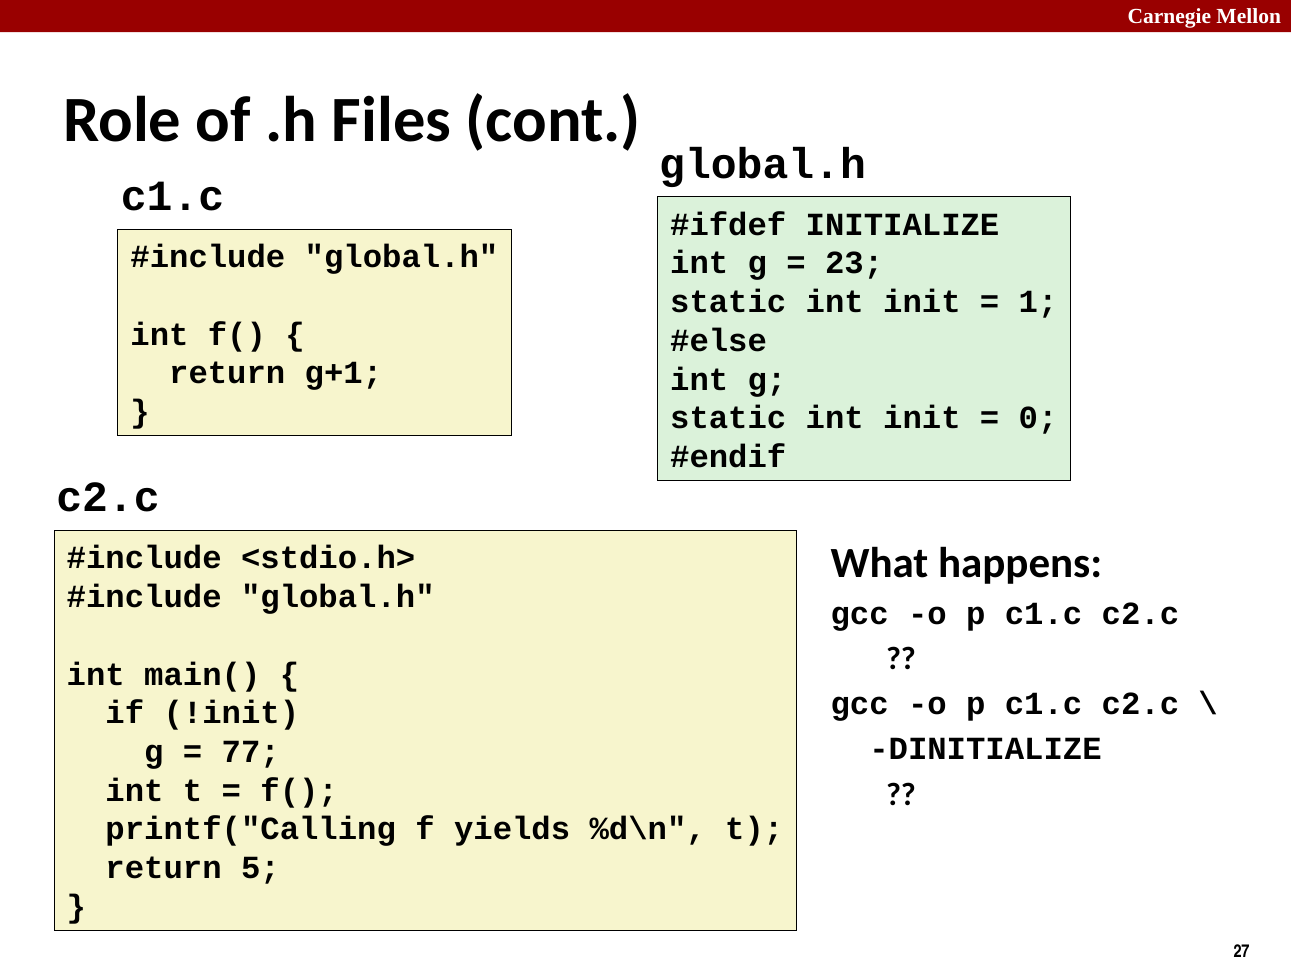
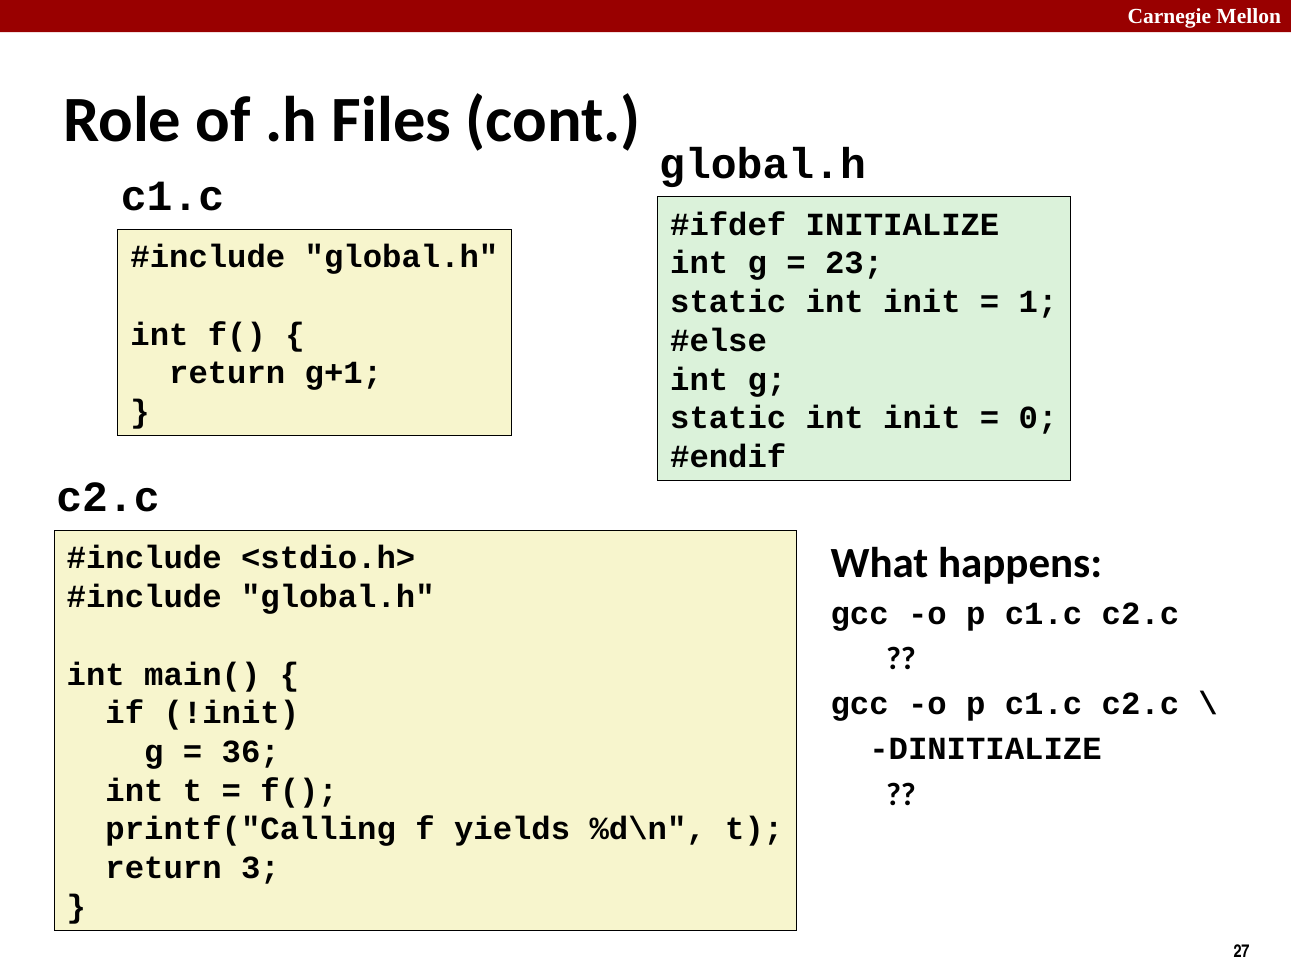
77: 77 -> 36 (251, 752)
5: 5 -> 3 (260, 868)
